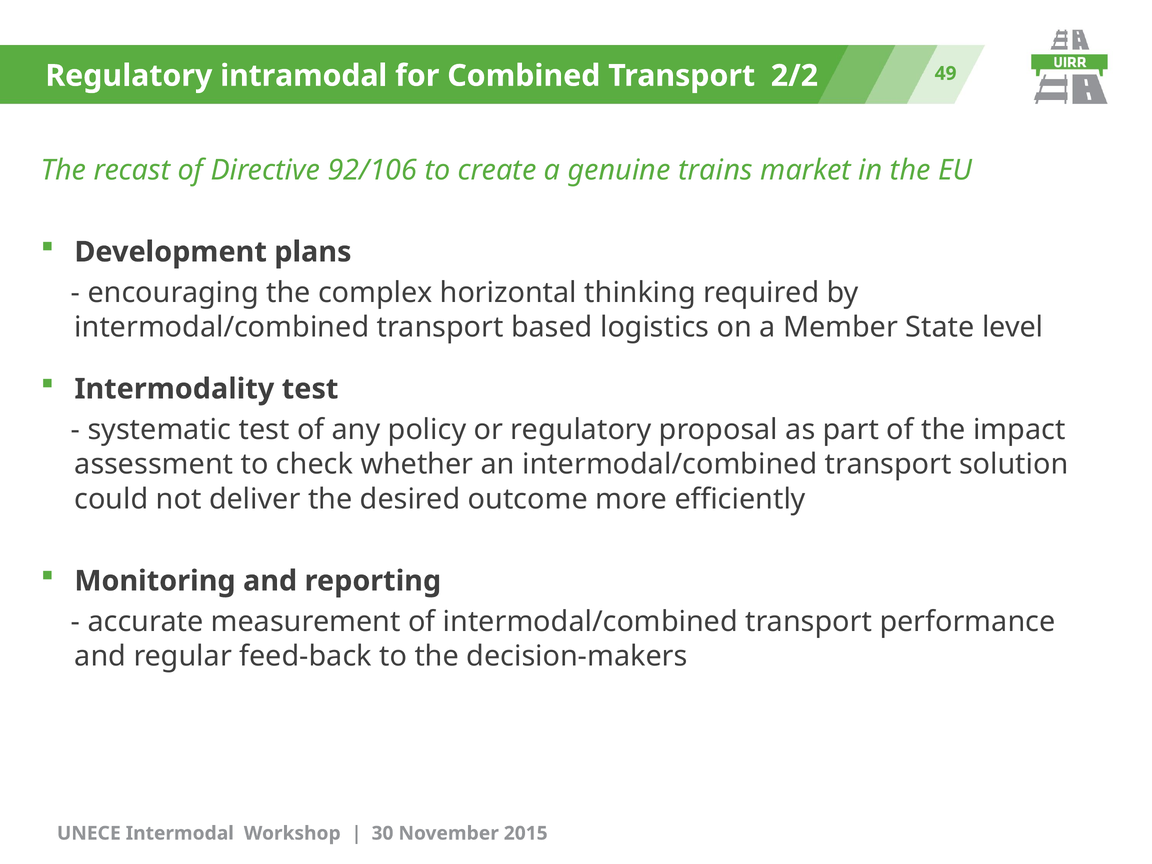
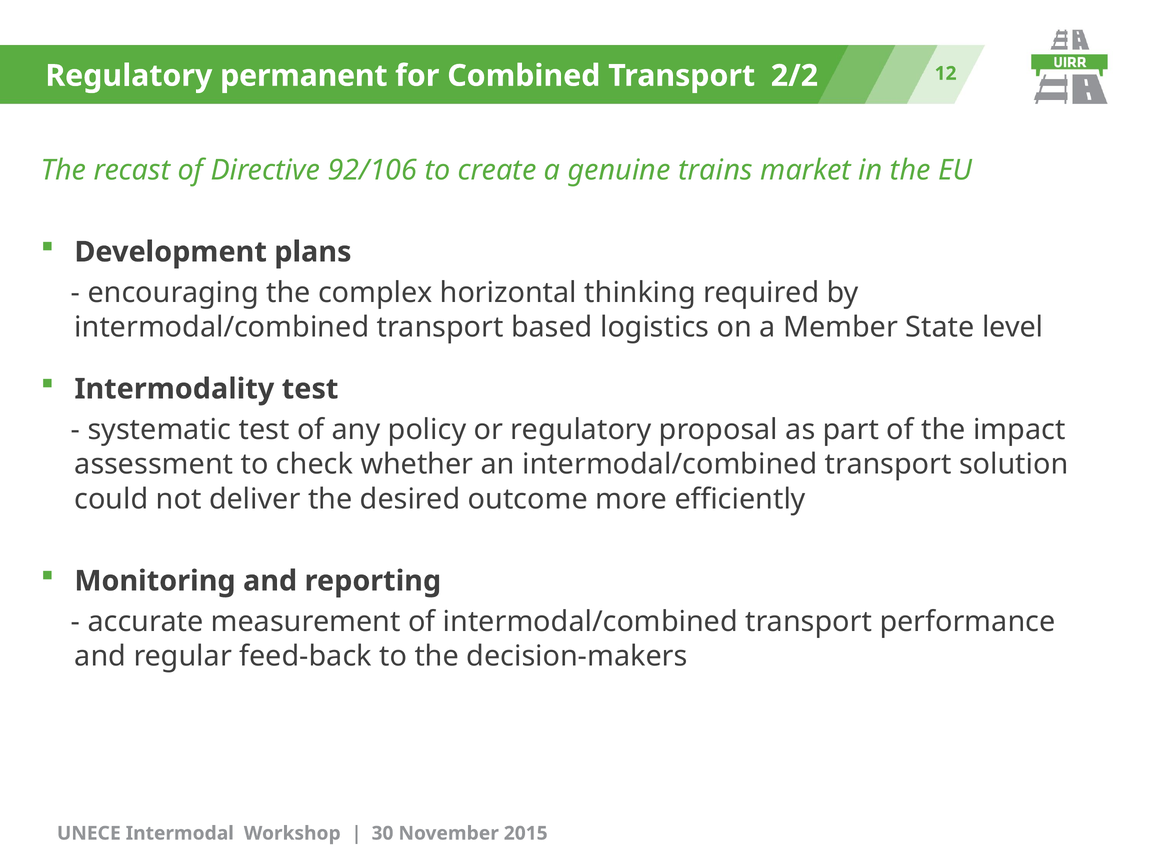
intramodal: intramodal -> permanent (304, 76)
49: 49 -> 12 (946, 73)
